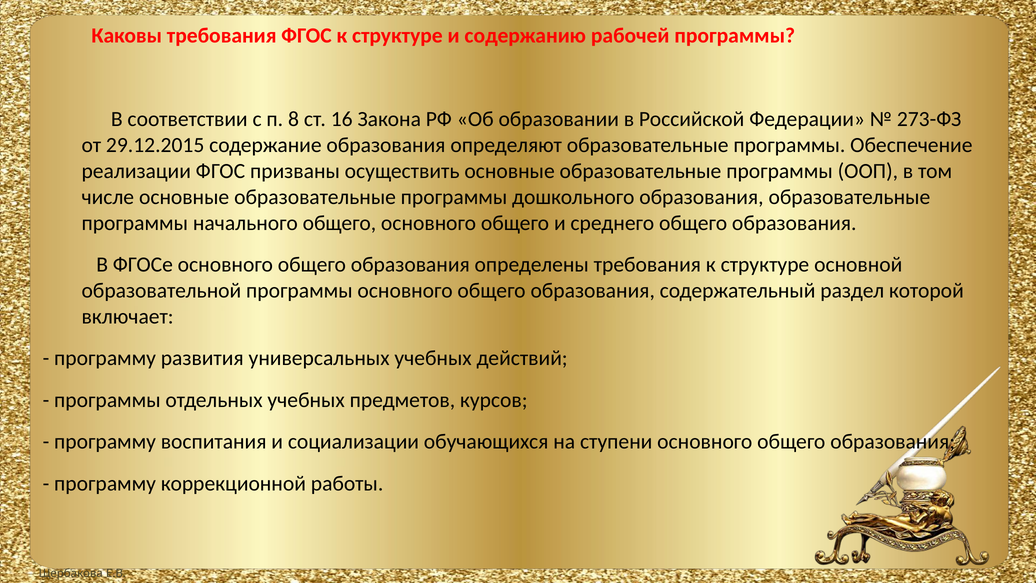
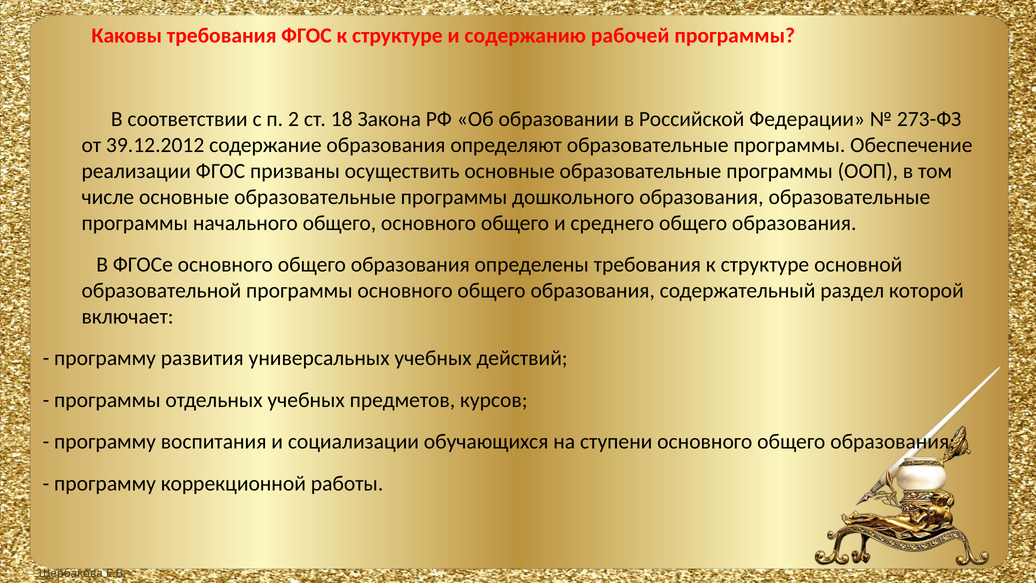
8: 8 -> 2 (294, 119)
16: 16 -> 18 (342, 119)
29.12.2015: 29.12.2015 -> 39.12.2012 (155, 145)
